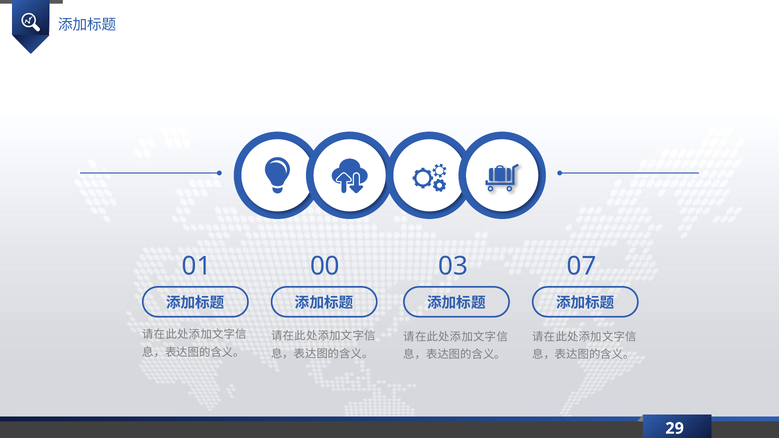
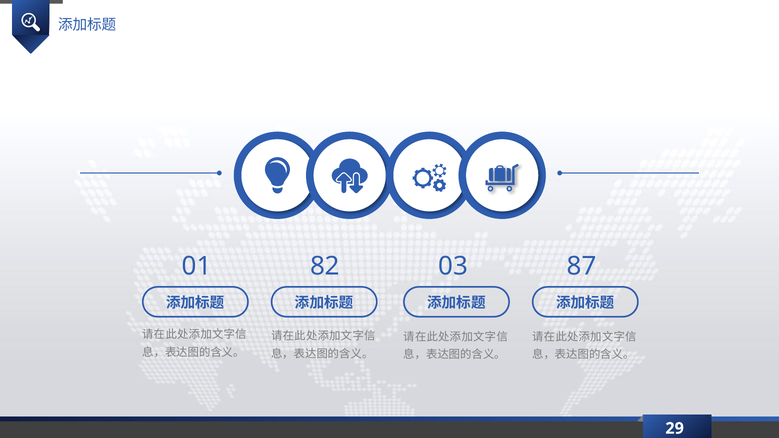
00: 00 -> 82 (325, 266)
07: 07 -> 87 (582, 266)
